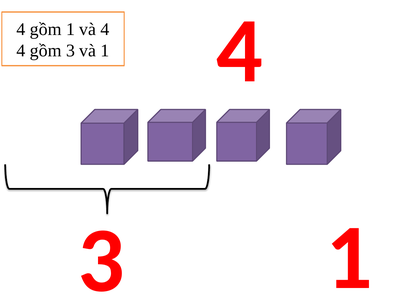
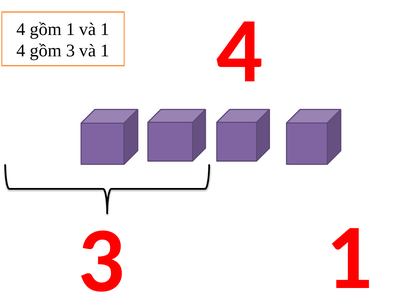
1 và 4: 4 -> 1 (105, 29)
